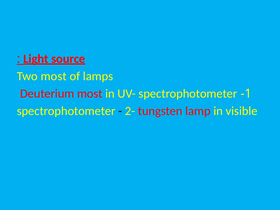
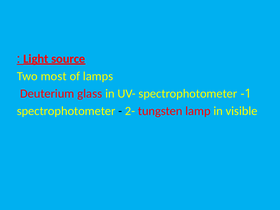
Deuterium most: most -> glass (90, 94)
